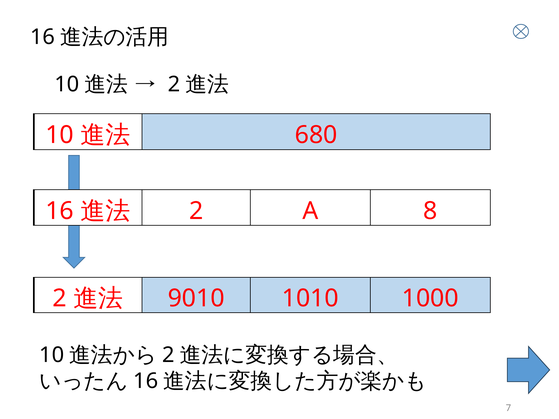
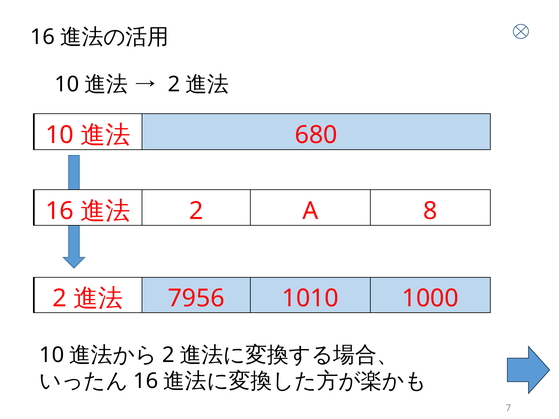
9010: 9010 -> 7956 (196, 299)
